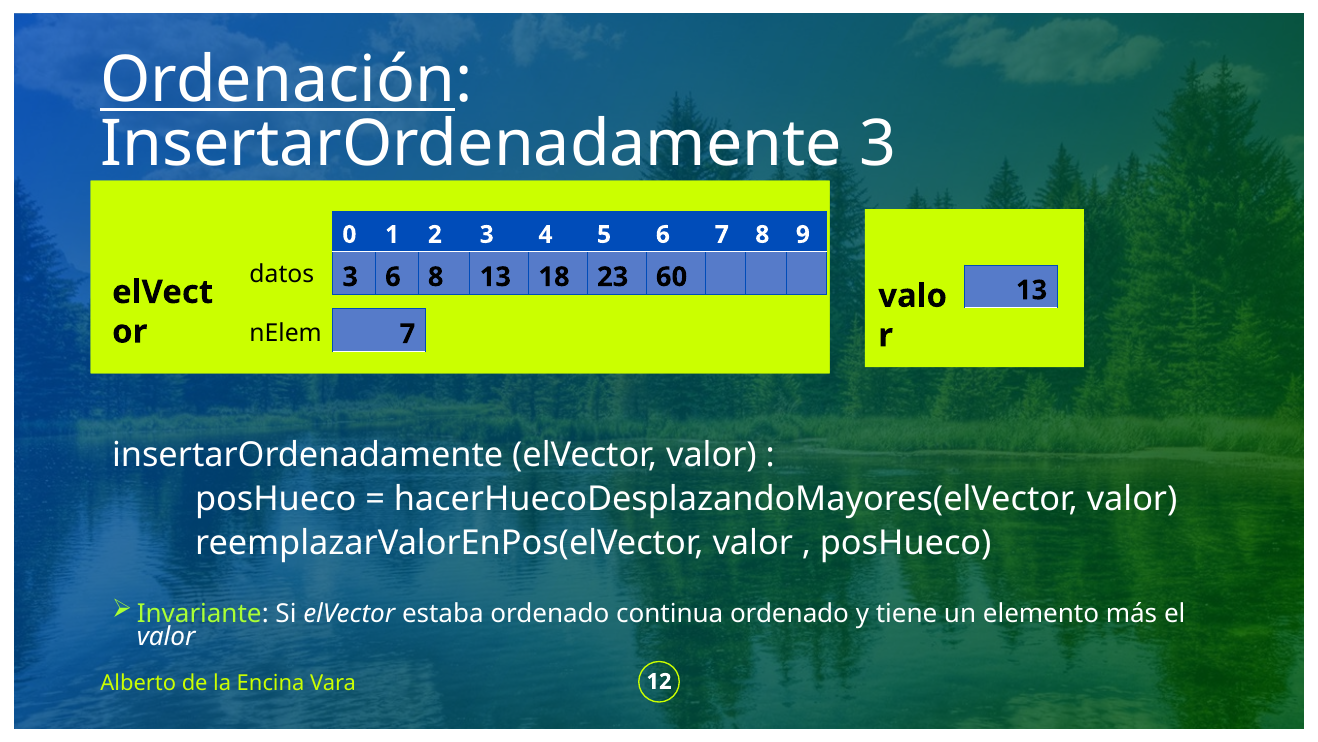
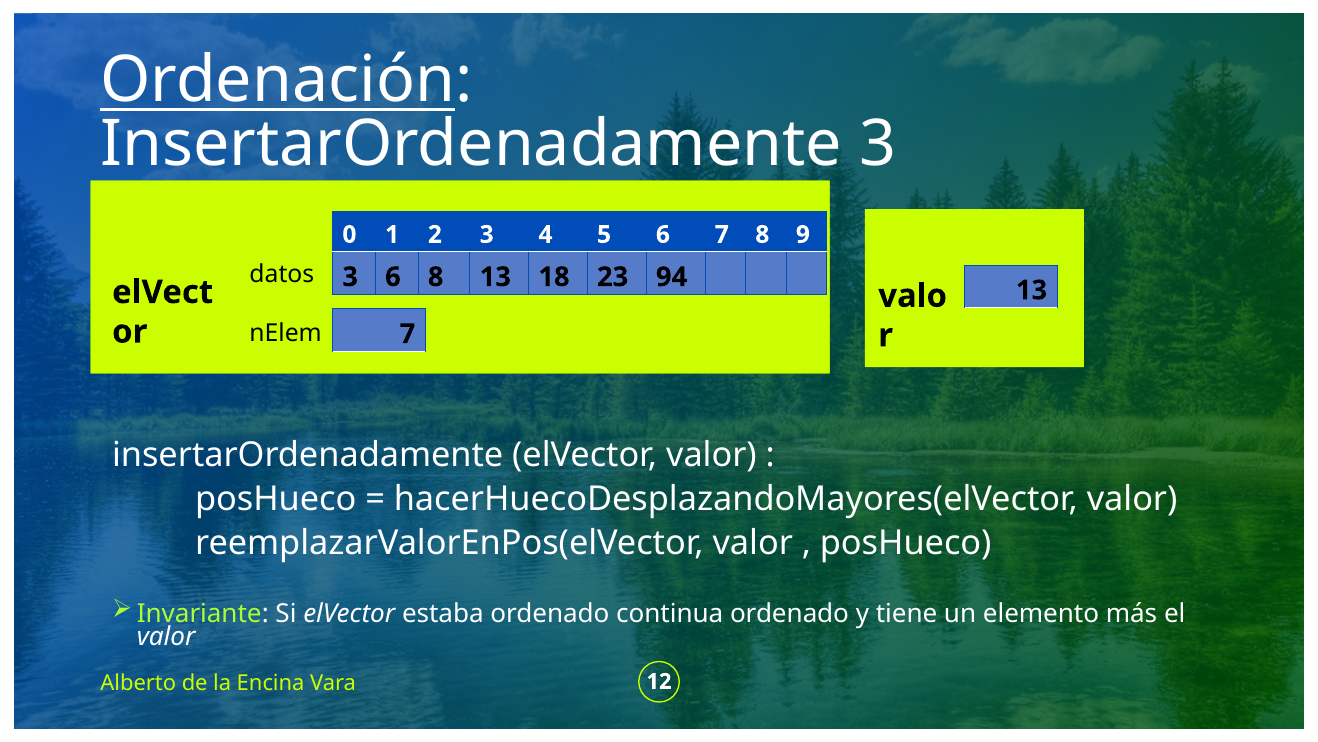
60: 60 -> 94 (672, 277)
